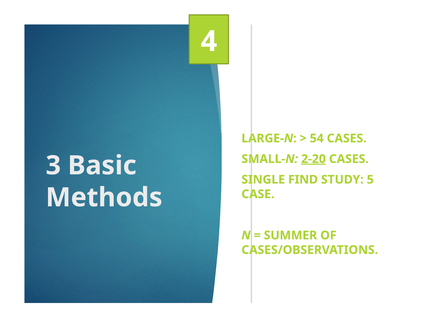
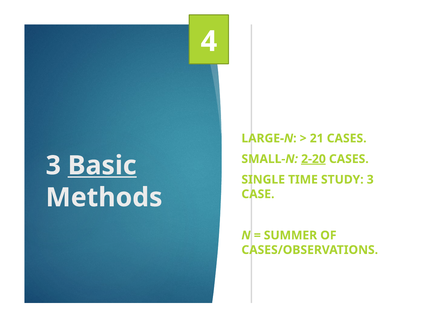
54: 54 -> 21 (317, 138)
Basic underline: none -> present (102, 166)
FIND: FIND -> TIME (303, 180)
STUDY 5: 5 -> 3 (370, 180)
